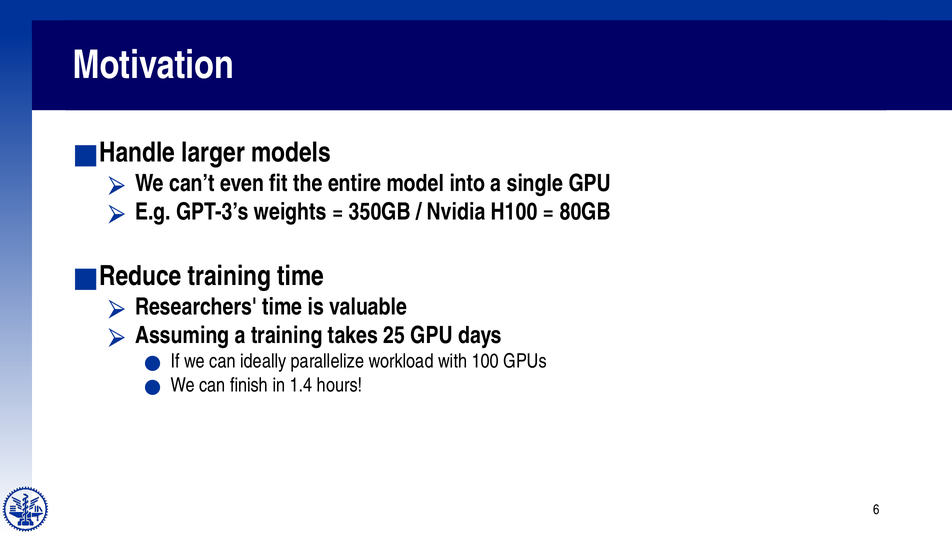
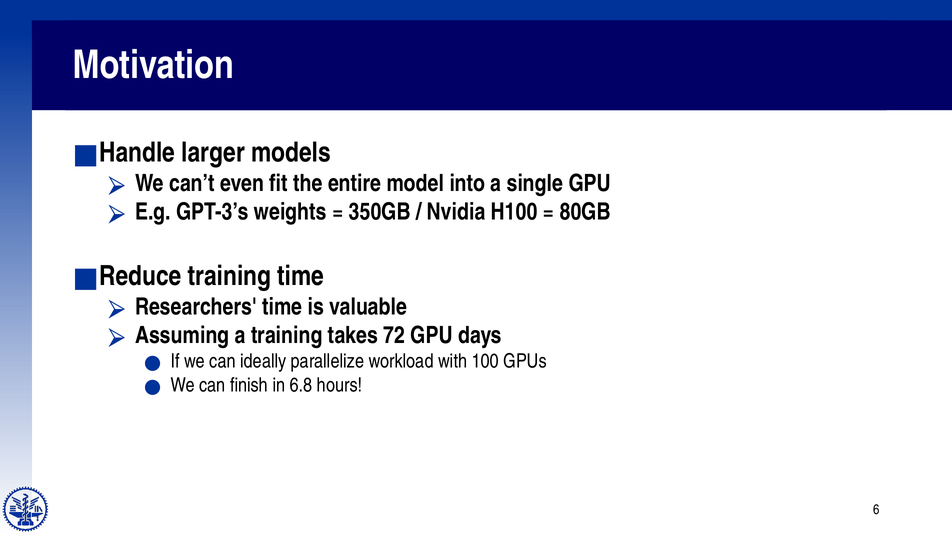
25: 25 -> 72 (394, 336)
1.4: 1.4 -> 6.8 (301, 385)
